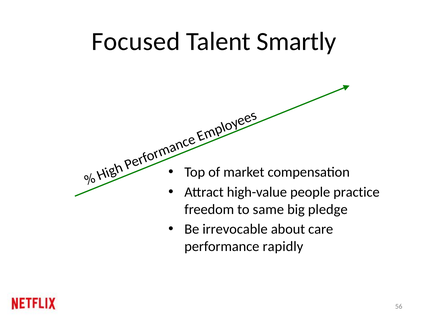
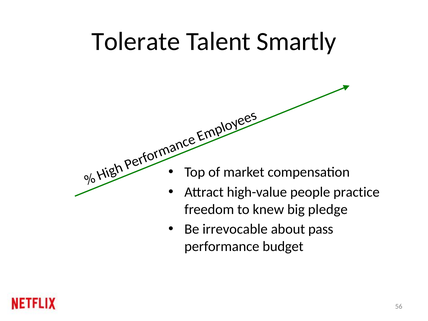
Focused: Focused -> Tolerate (136, 41)
same: same -> knew (268, 209)
care: care -> pass (321, 229)
rapidly: rapidly -> budget (283, 246)
